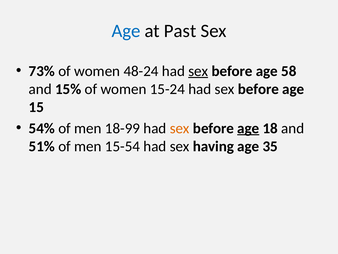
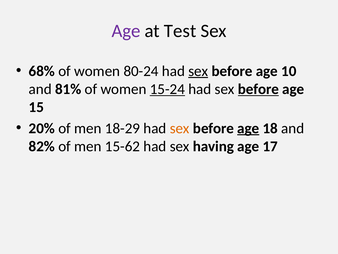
Age colour: blue -> purple (126, 31)
Past: Past -> Test (180, 31)
73%: 73% -> 68% (42, 71)
48-24: 48-24 -> 80-24 (141, 71)
58: 58 -> 10 (289, 71)
15%: 15% -> 81% (68, 89)
15-24 underline: none -> present (167, 89)
before underline: none -> present (258, 89)
54%: 54% -> 20% (42, 128)
18-99: 18-99 -> 18-29 (122, 128)
51%: 51% -> 82% (42, 146)
15-54: 15-54 -> 15-62 (122, 146)
35: 35 -> 17 (270, 146)
